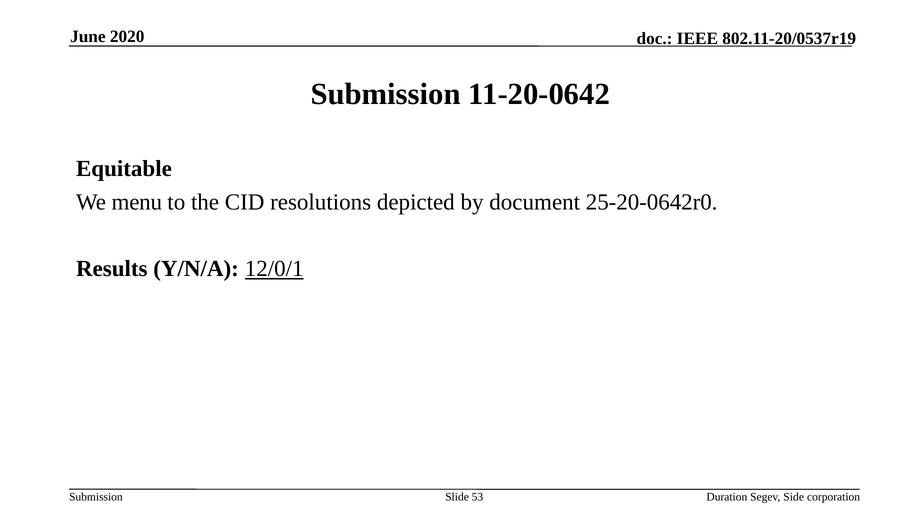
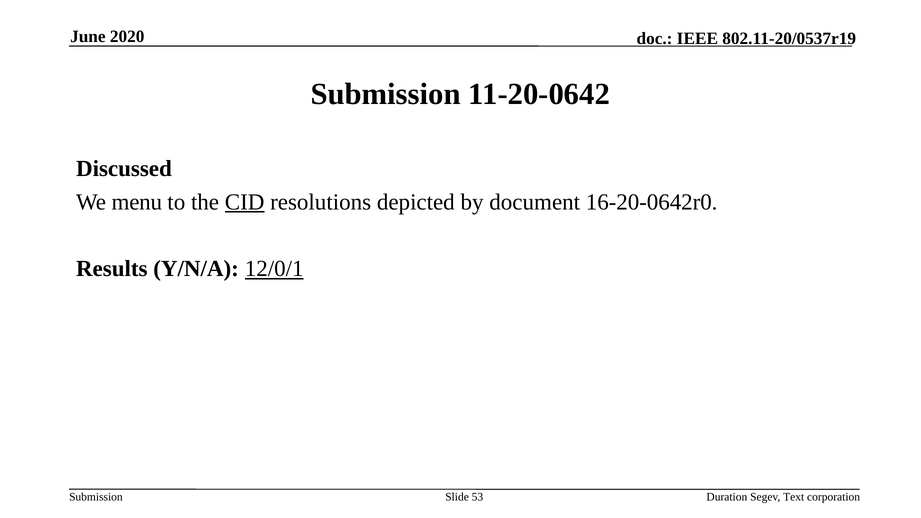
Equitable: Equitable -> Discussed (124, 169)
CID underline: none -> present (245, 202)
25-20-0642r0: 25-20-0642r0 -> 16-20-0642r0 (652, 202)
Side: Side -> Text (794, 497)
